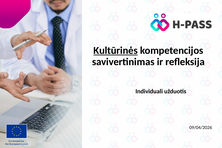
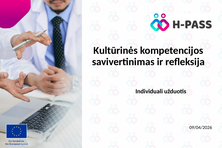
Kultūrinės underline: present -> none (116, 51)
